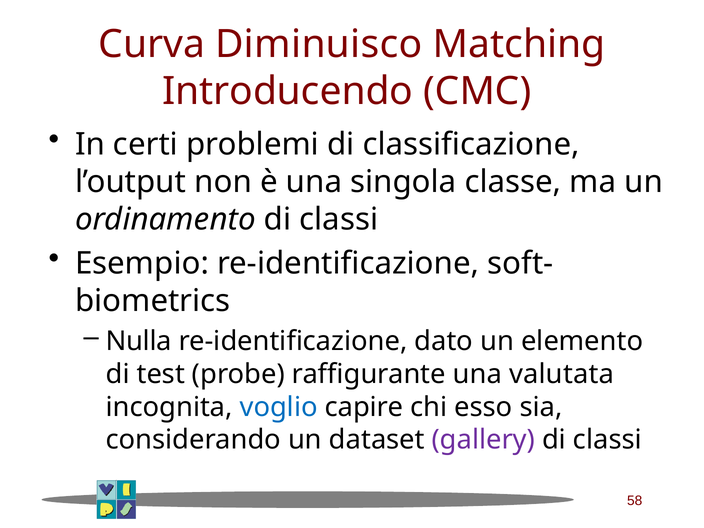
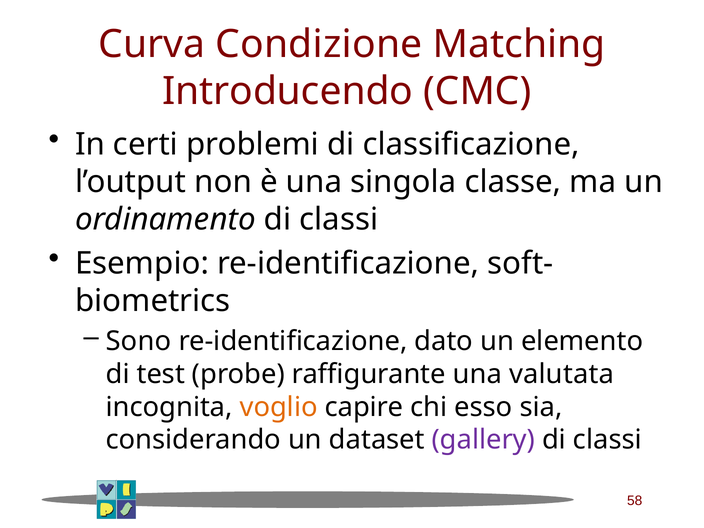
Diminuisco: Diminuisco -> Condizione (319, 44)
Nulla: Nulla -> Sono (139, 341)
voglio colour: blue -> orange (279, 407)
